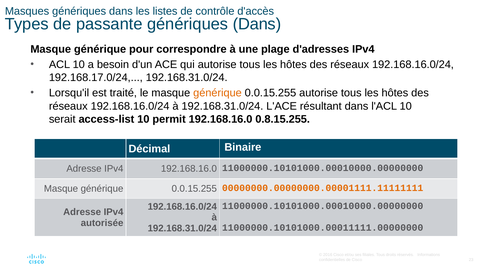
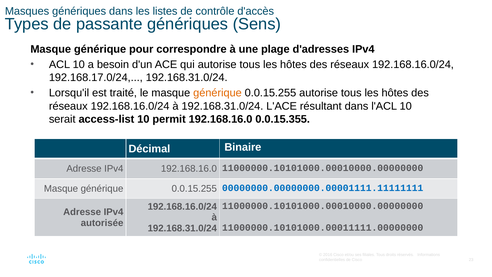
Dans: Dans -> Sens (257, 24)
0.8.15.255: 0.8.15.255 -> 0.0.15.355 (283, 119)
00000000.00000000.00001111.11111111 colour: orange -> blue (323, 188)
